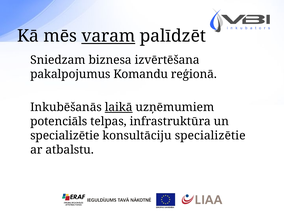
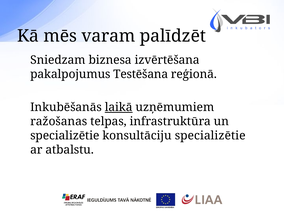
varam underline: present -> none (108, 36)
Komandu: Komandu -> Testēšana (141, 74)
potenciāls: potenciāls -> ražošanas (59, 121)
